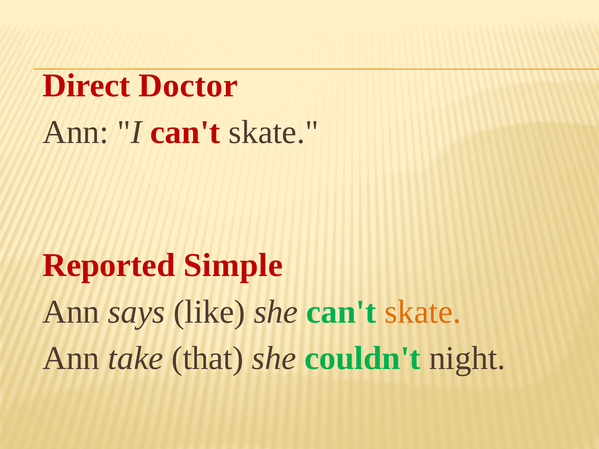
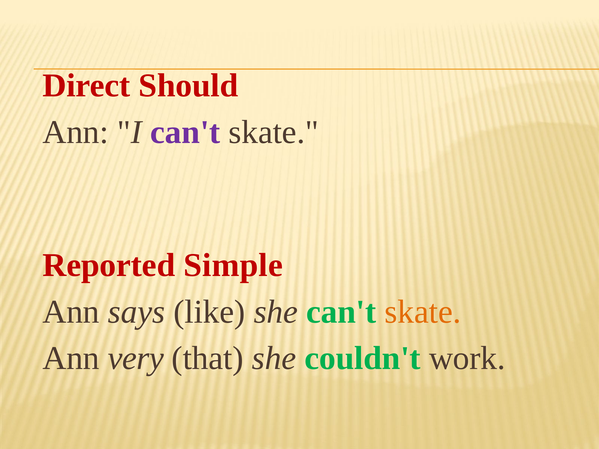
Doctor: Doctor -> Should (188, 86)
can't colour: red -> purple (185, 132)
take: take -> very (136, 358)
night: night -> work (467, 358)
